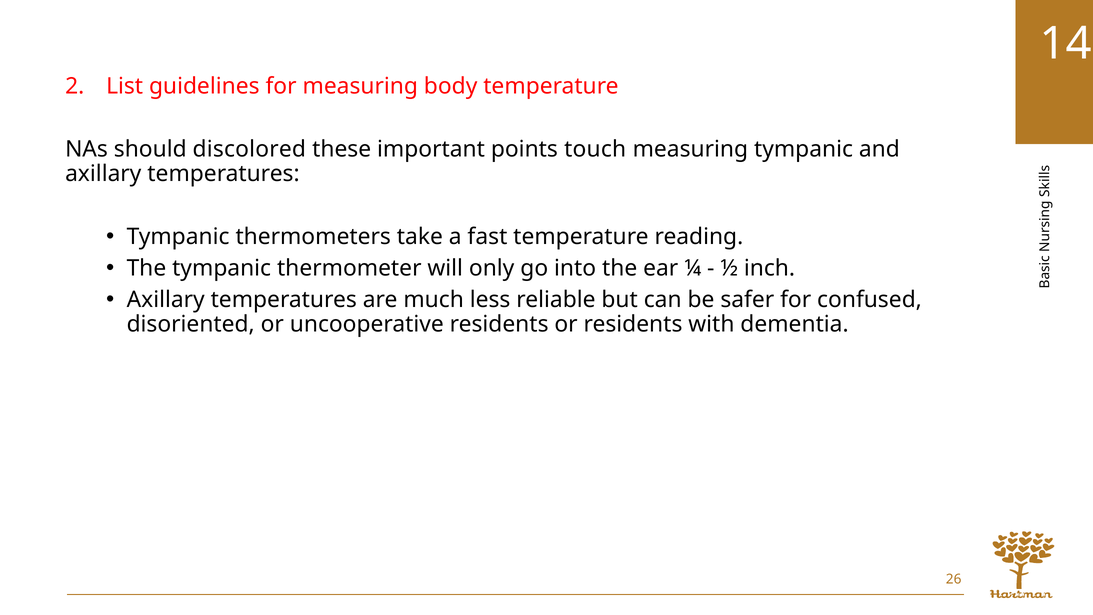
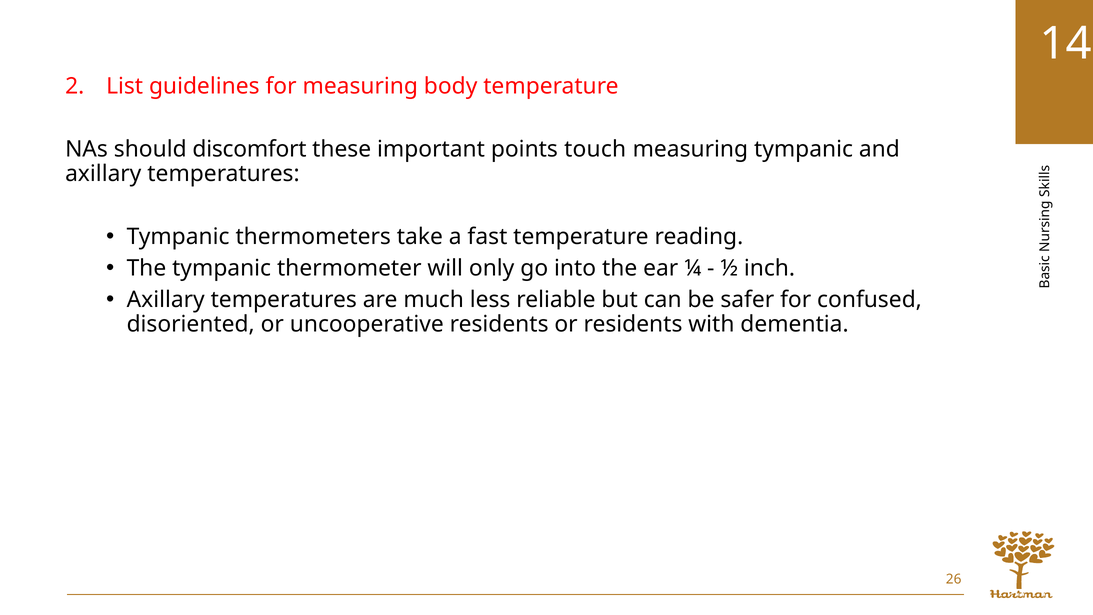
discolored: discolored -> discomfort (250, 149)
